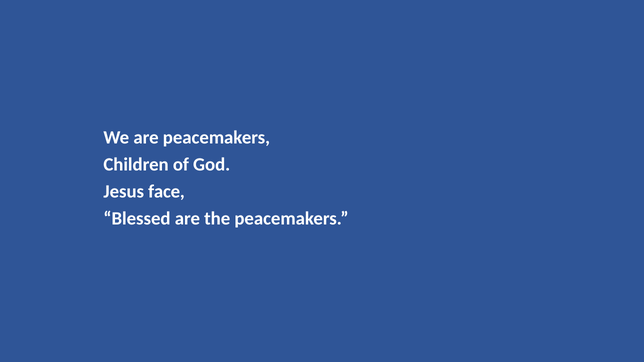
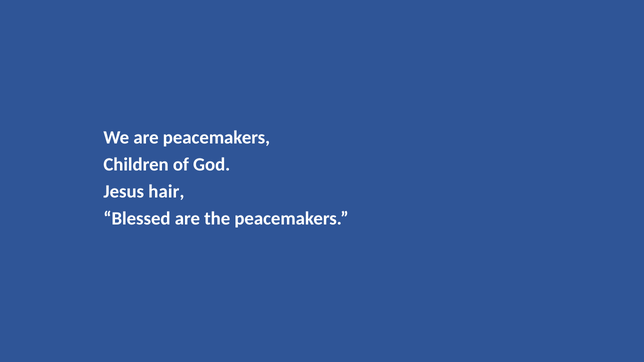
face: face -> hair (166, 192)
